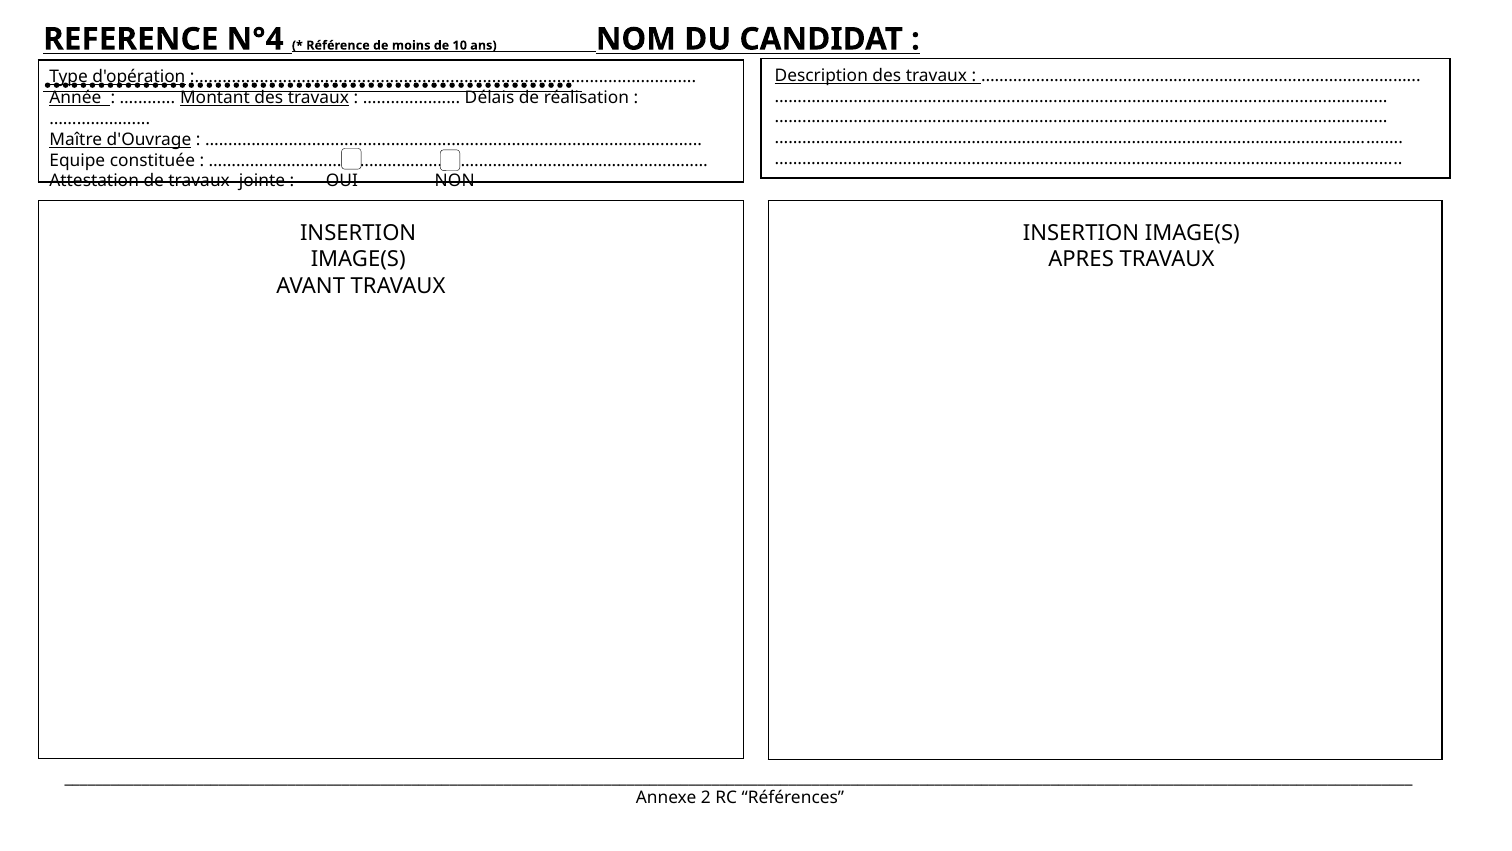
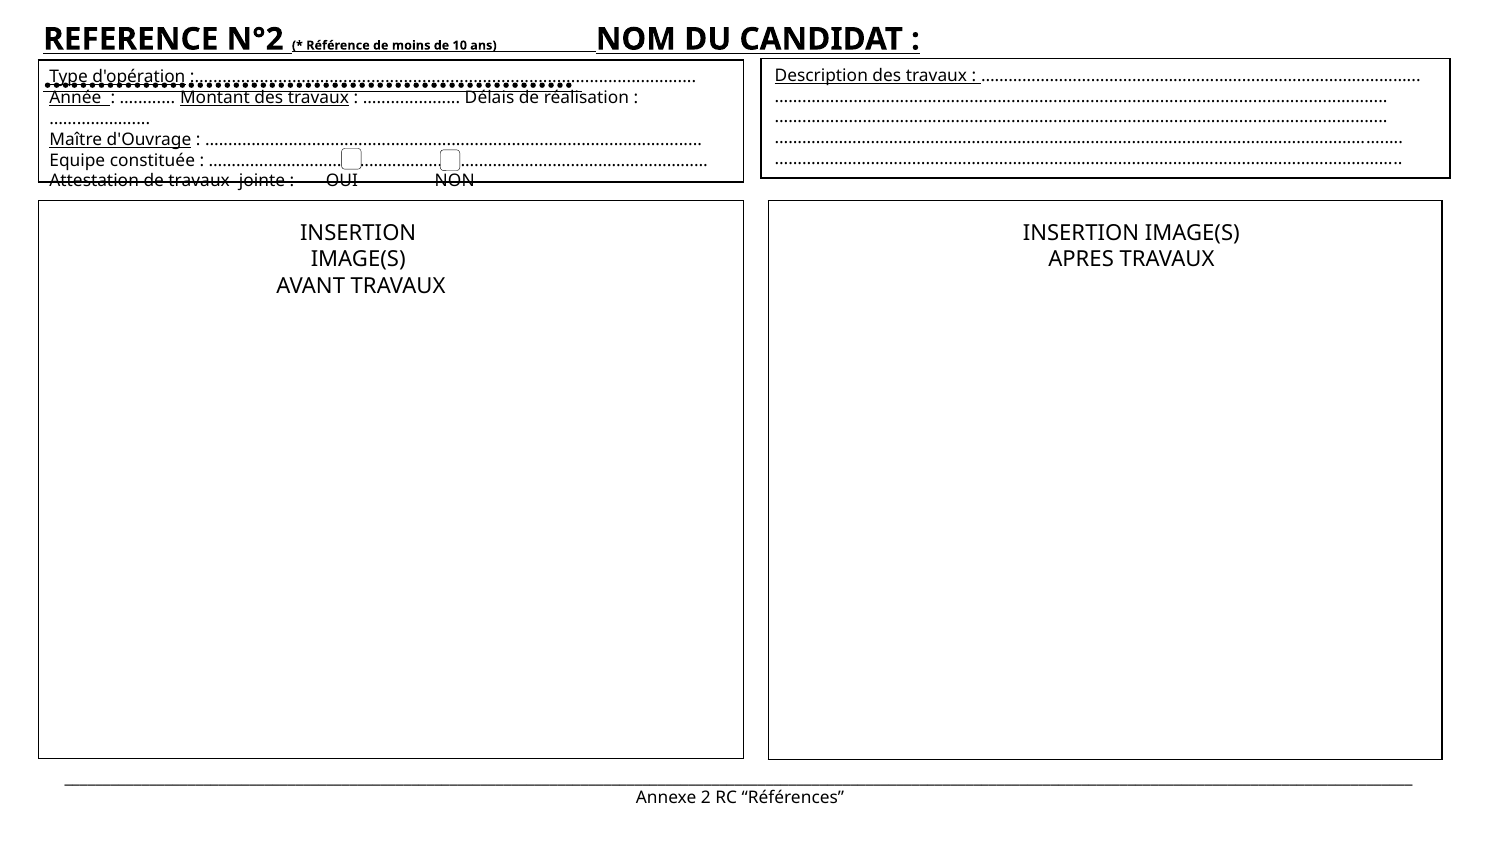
N°4: N°4 -> N°2 (255, 39)
